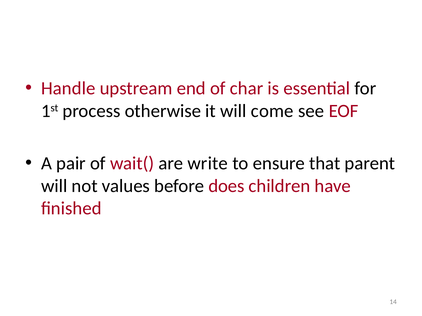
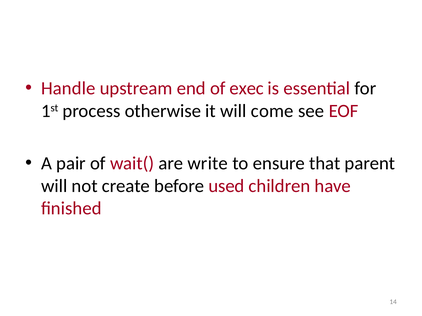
char: char -> exec (247, 89)
values: values -> create (126, 186)
does: does -> used (226, 186)
